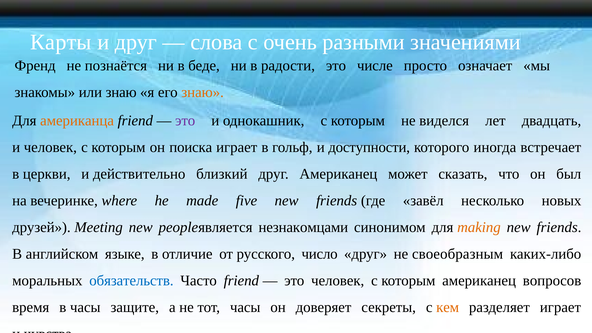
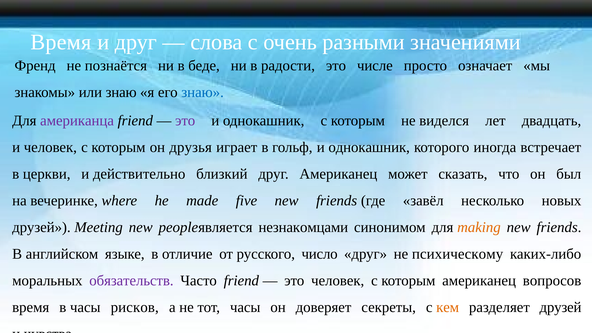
Карты: Карты -> Время (61, 42)
знаю colour: orange -> blue (203, 92)
американца colour: orange -> purple (77, 121)
поиска: поиска -> друзья (191, 147)
гольф и доступности: доступности -> однокашник (369, 147)
своеобразным: своеобразным -> психическому (458, 254)
обязательств colour: blue -> purple (131, 281)
защите: защите -> рисков (135, 307)
разделяет играет: играет -> друзей (561, 307)
